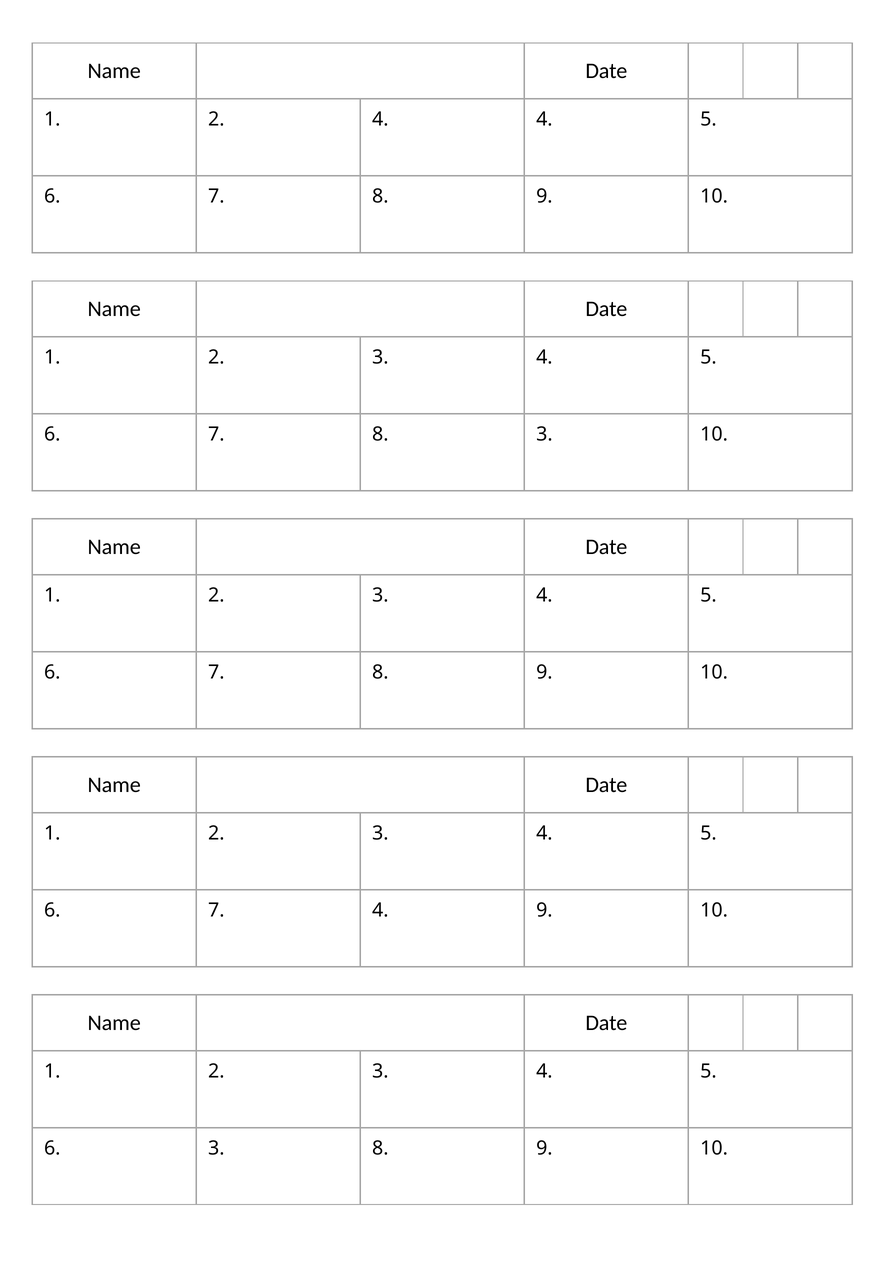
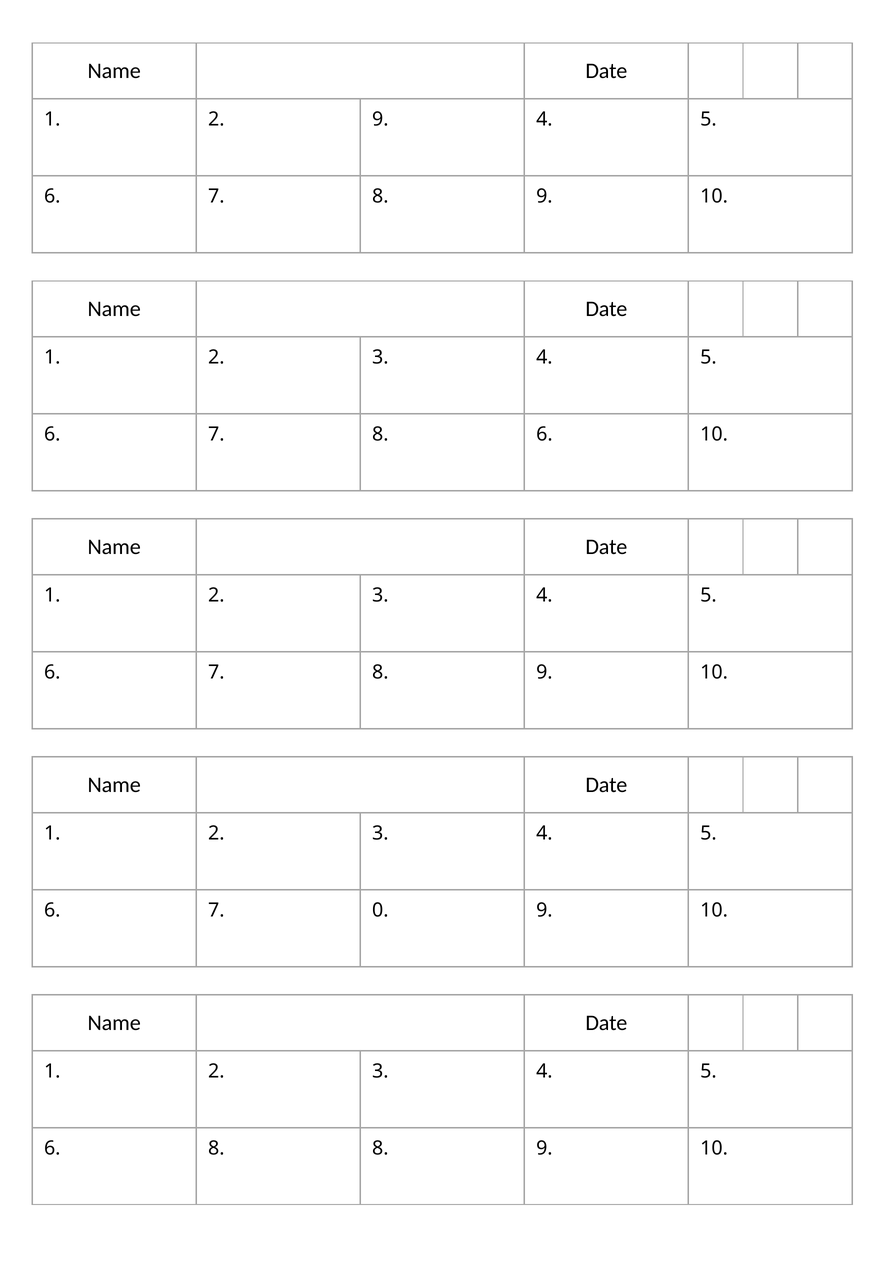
2 4: 4 -> 9 (380, 119)
8 3: 3 -> 6 (544, 434)
7 4: 4 -> 0 (380, 910)
6 3: 3 -> 8 (216, 1148)
